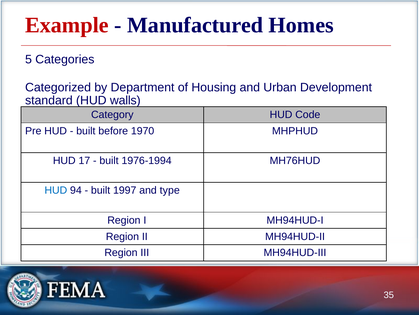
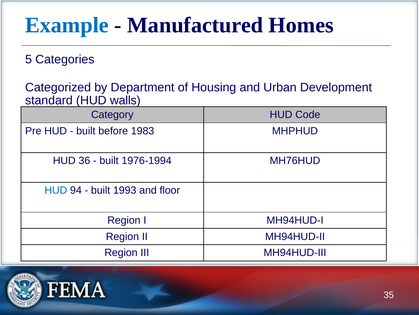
Example colour: red -> blue (67, 25)
1970: 1970 -> 1983 (143, 131)
17: 17 -> 36 (84, 160)
1997: 1997 -> 1993 (125, 190)
type: type -> floor (170, 190)
